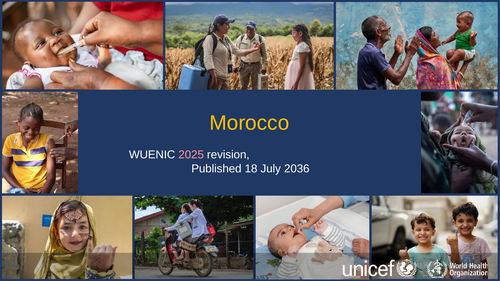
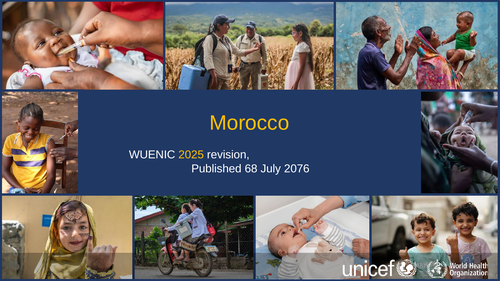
2025 colour: pink -> yellow (191, 155)
18: 18 -> 68 (251, 169)
2036: 2036 -> 2076 (297, 169)
